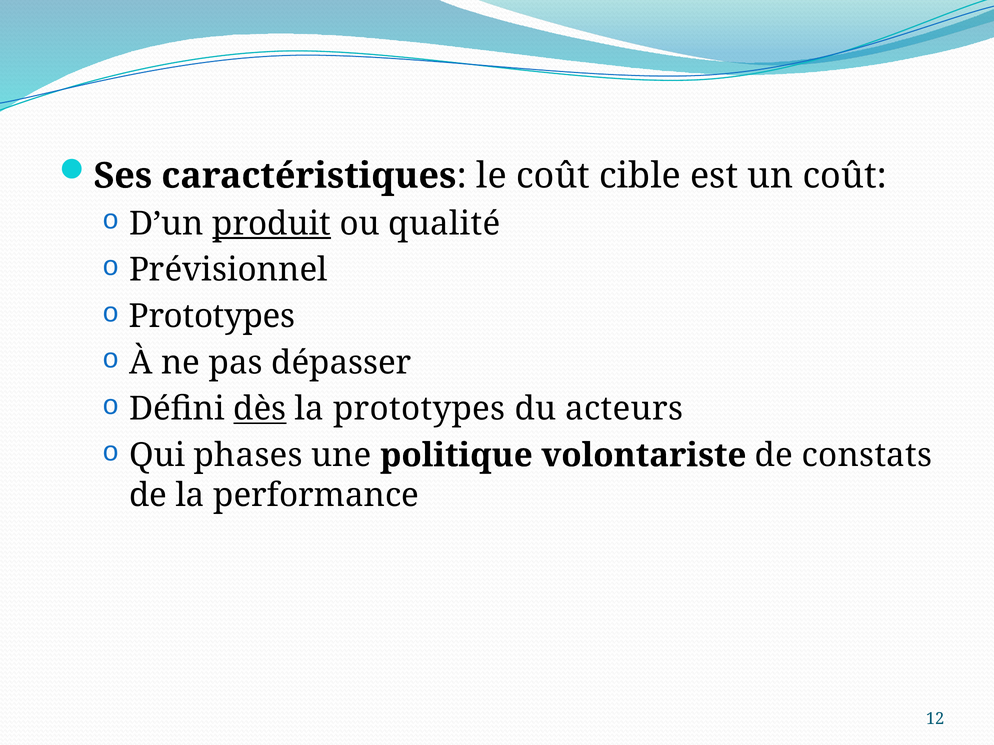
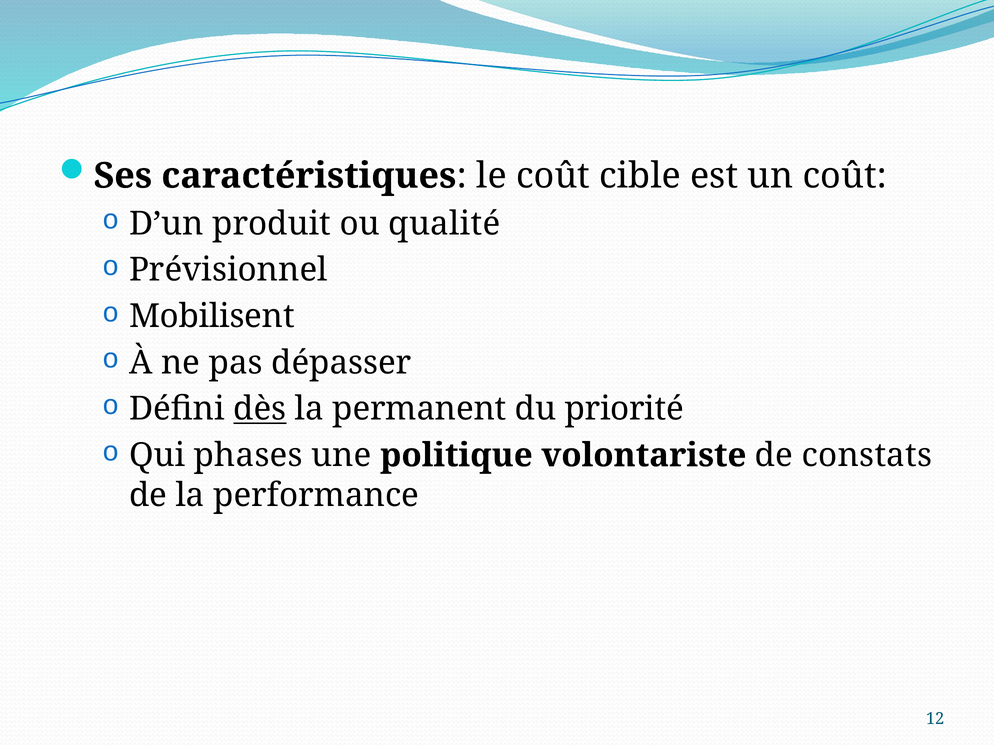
produit underline: present -> none (272, 224)
Prototypes: Prototypes -> Mobilisent (212, 317)
la prototypes: prototypes -> permanent (419, 409)
acteurs: acteurs -> priorité (624, 409)
